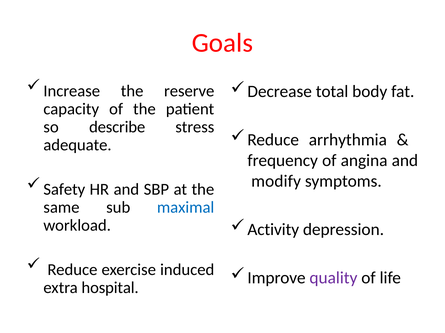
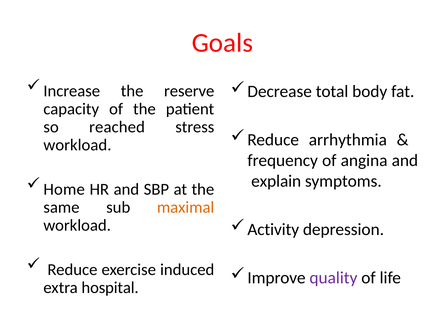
describe: describe -> reached (117, 127)
adequate: adequate -> workload (77, 145)
modify: modify -> explain (276, 182)
Safety: Safety -> Home (64, 190)
maximal colour: blue -> orange (186, 208)
